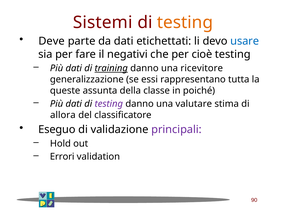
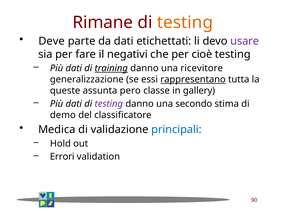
Sistemi: Sistemi -> Rimane (103, 22)
usare colour: blue -> purple (245, 41)
rappresentano underline: none -> present (193, 80)
della: della -> pero (130, 91)
poiché: poiché -> gallery (199, 91)
valutare: valutare -> secondo (194, 104)
allora: allora -> demo (63, 115)
Eseguo: Eseguo -> Medica (57, 130)
principali colour: purple -> blue (176, 130)
